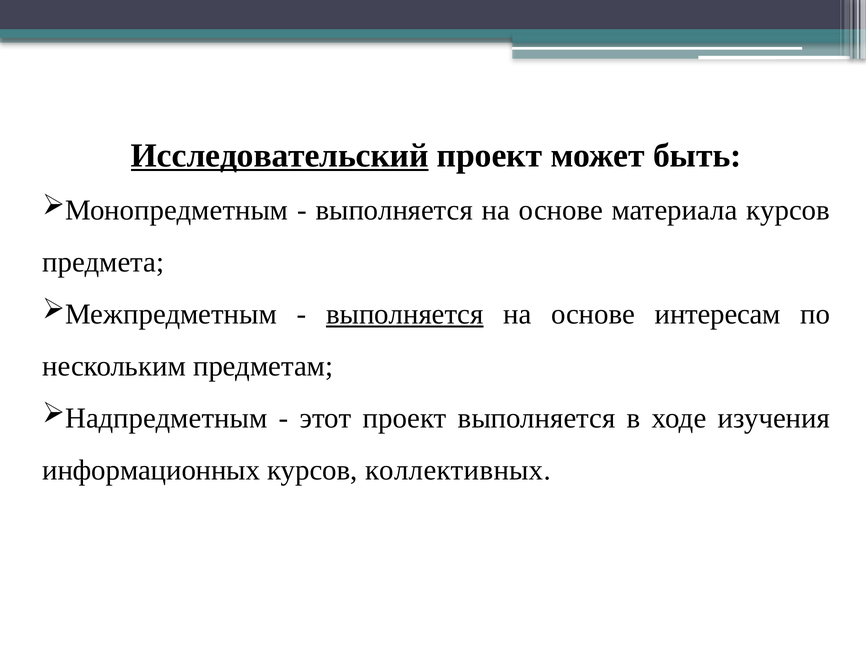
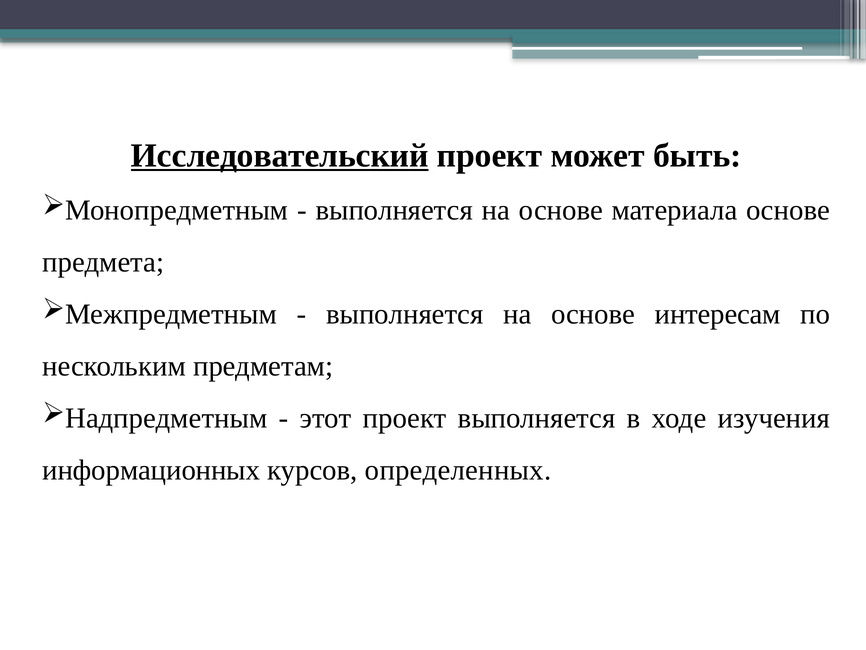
материала курсов: курсов -> основе (788, 210)
выполняется underline: present -> none (405, 314)
коллективных: коллективных -> определенных (458, 470)
